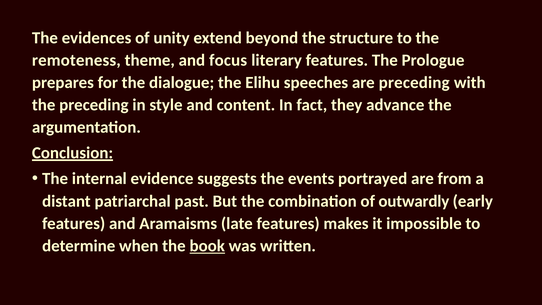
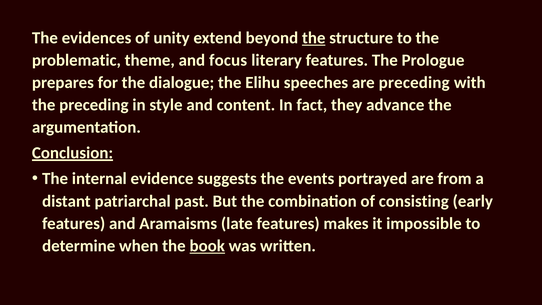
the underline: none -> present (314, 38)
remoteness: remoteness -> problematic (76, 60)
outwardly: outwardly -> consisting (414, 201)
